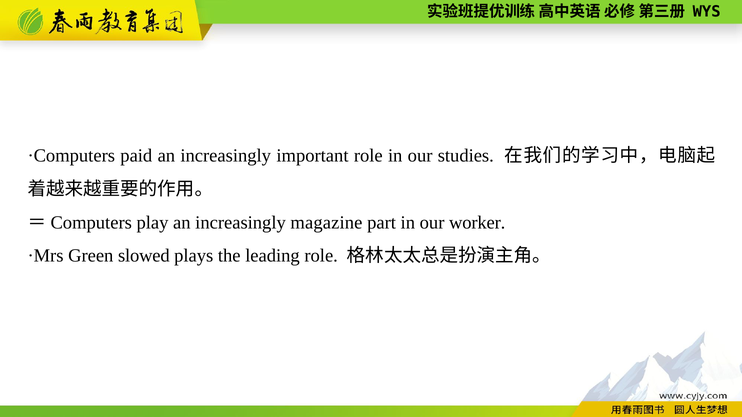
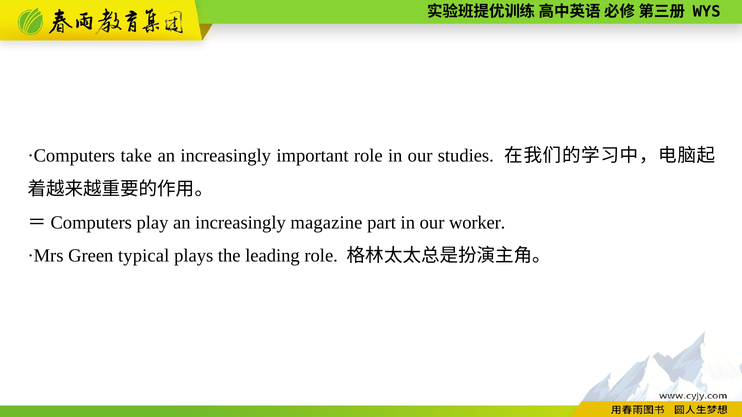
paid: paid -> take (136, 156)
slowed: slowed -> typical (144, 256)
